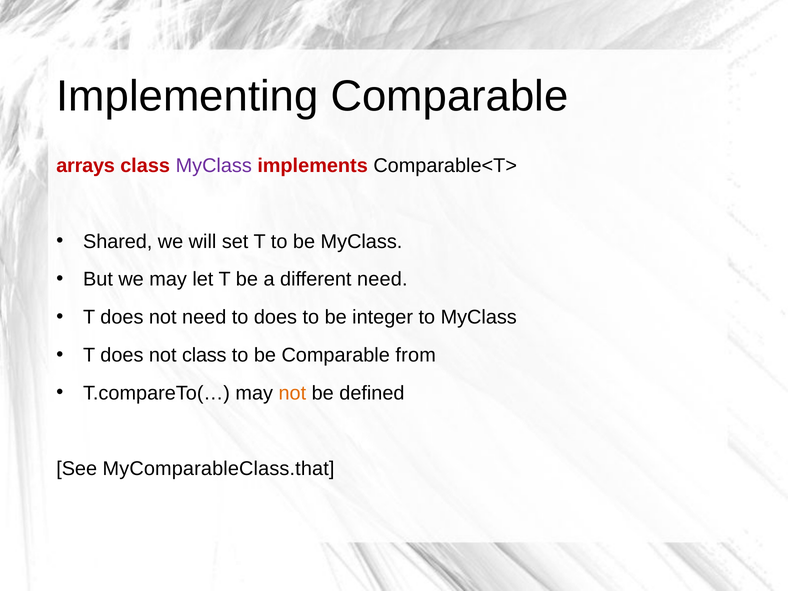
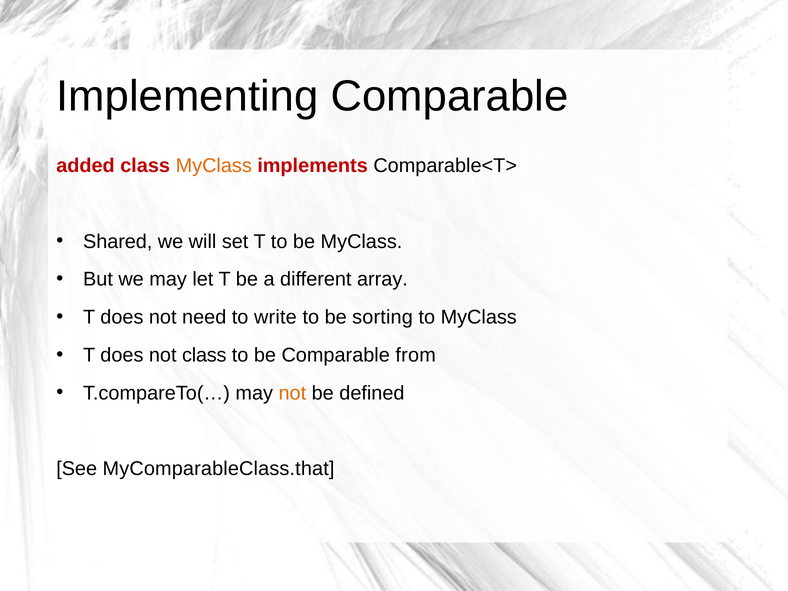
arrays: arrays -> added (85, 166)
MyClass colour: purple -> orange (214, 166)
different need: need -> array (382, 279)
to does: does -> write (275, 317)
integer: integer -> sorting (383, 317)
